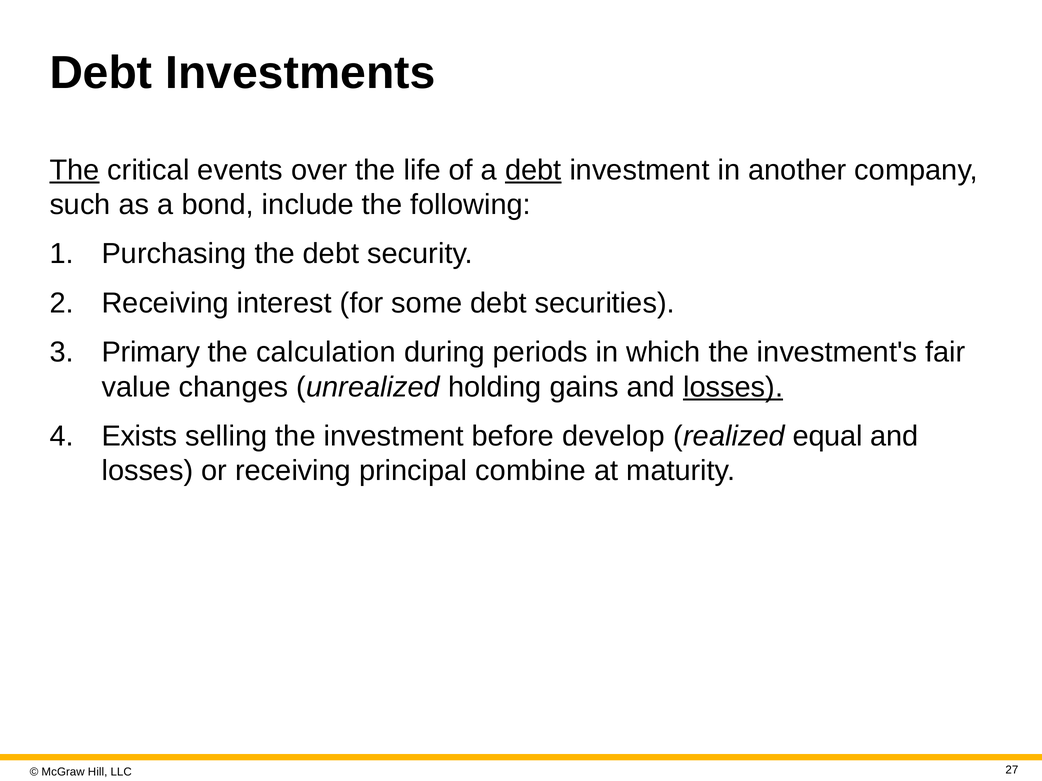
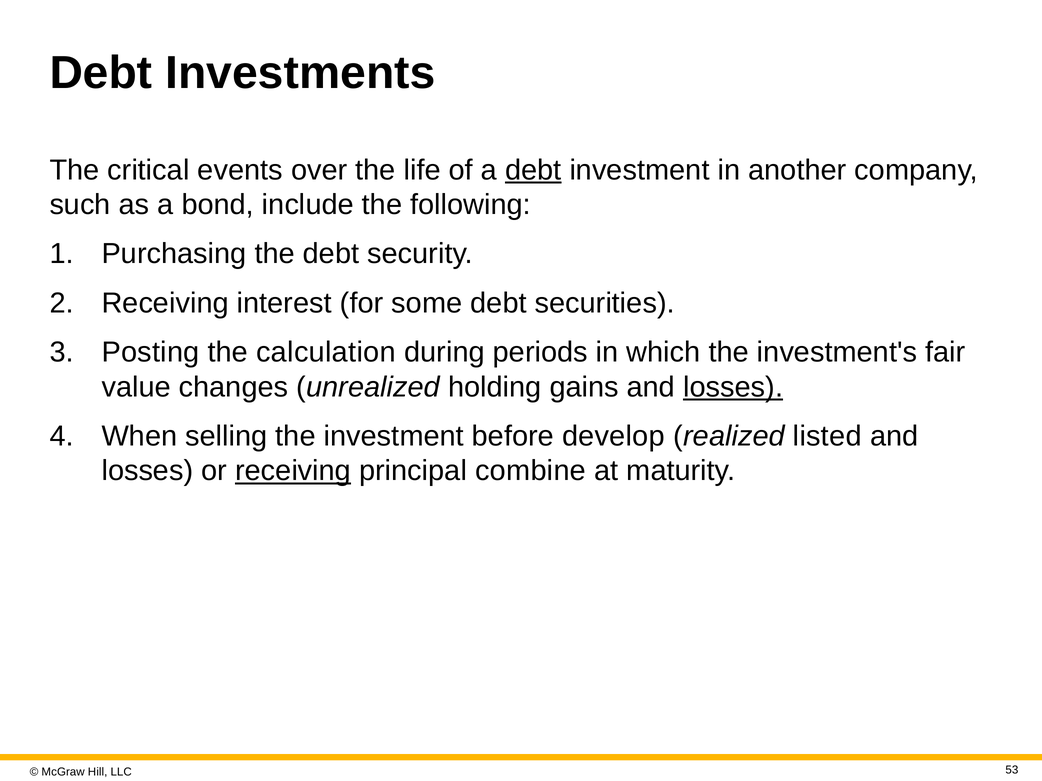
The underline: present -> none (74, 170)
Primary: Primary -> Posting (151, 353)
Exists: Exists -> When (139, 436)
equal: equal -> listed (827, 436)
receiving underline: none -> present (293, 471)
27: 27 -> 53 (1012, 770)
